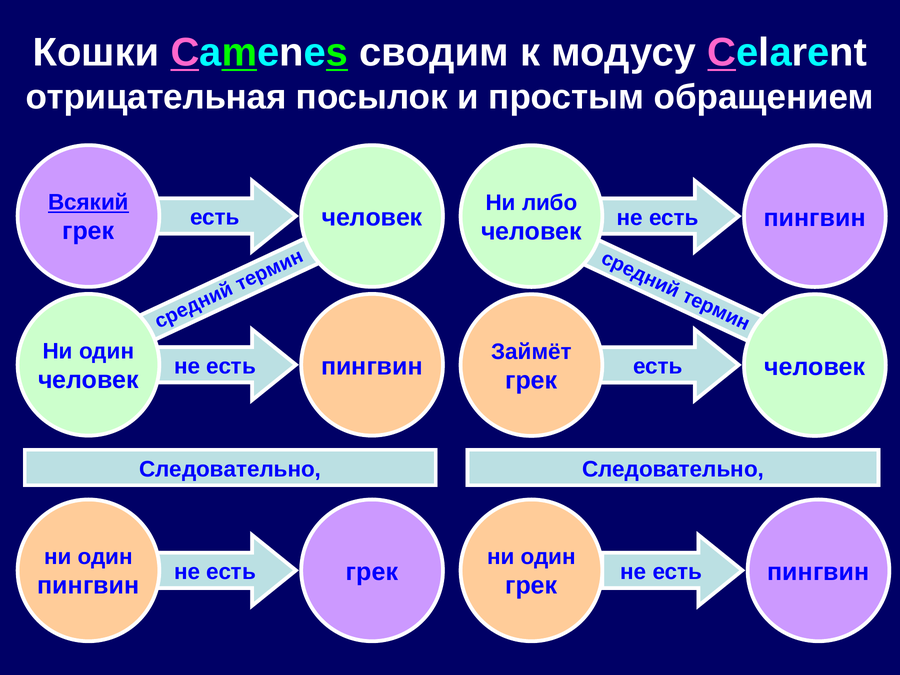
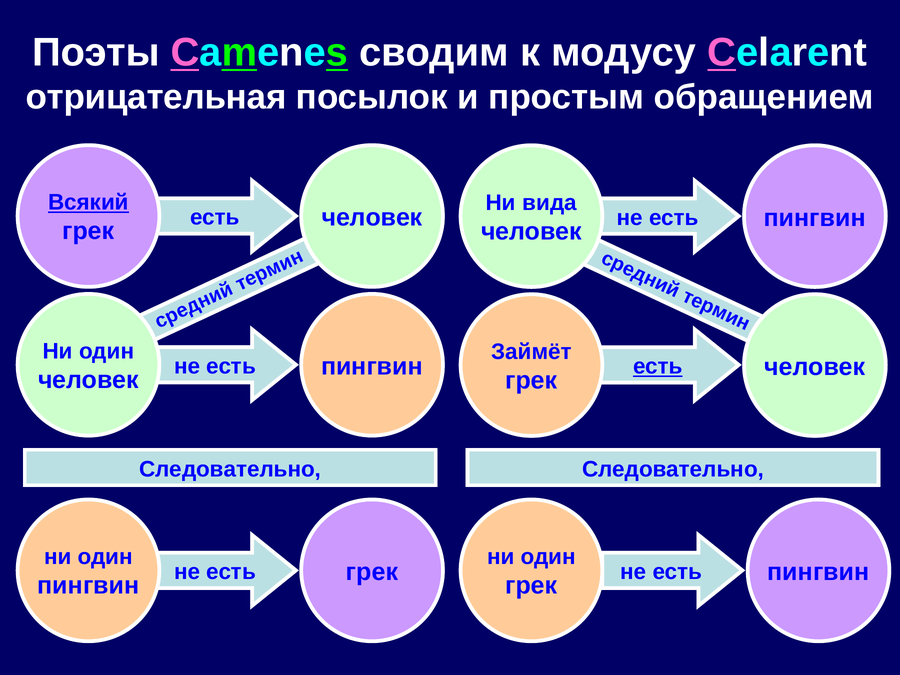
Кошки: Кошки -> Поэты (96, 52)
либо: либо -> вида (550, 203)
есть underline: none -> present (658, 366)
